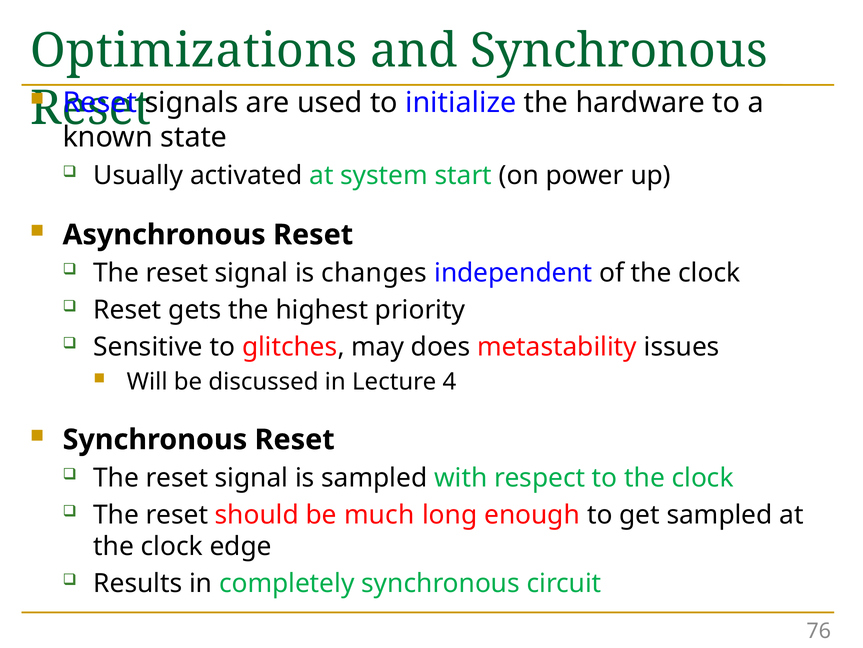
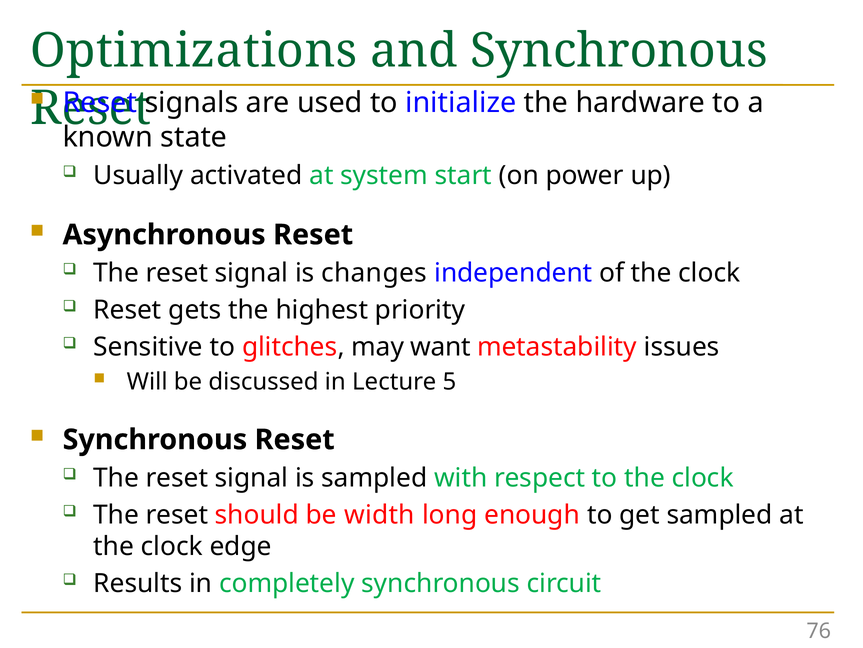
does: does -> want (441, 346)
4: 4 -> 5 (449, 381)
much: much -> width (379, 514)
